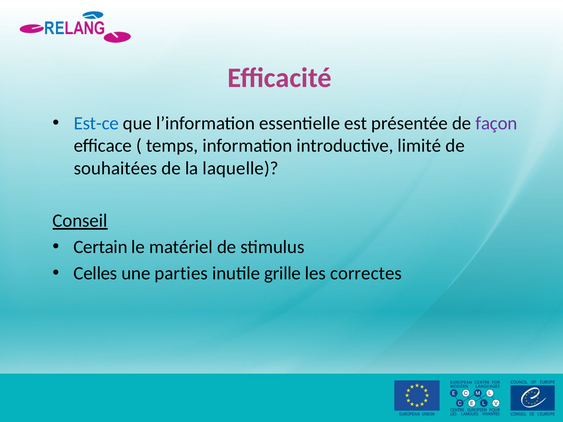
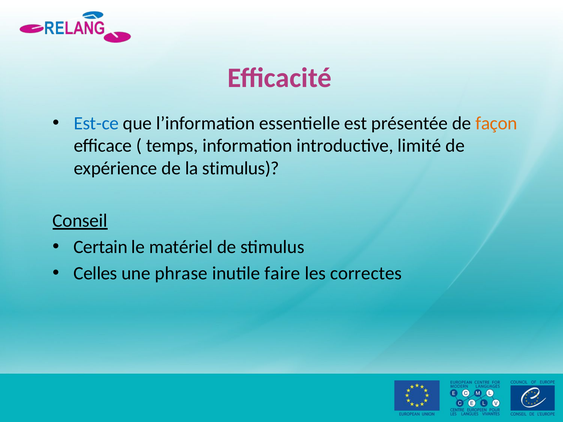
façon colour: purple -> orange (496, 123)
souhaitées: souhaitées -> expérience (115, 168)
la laquelle: laquelle -> stimulus (241, 168)
parties: parties -> phrase (181, 273)
grille: grille -> faire (282, 273)
